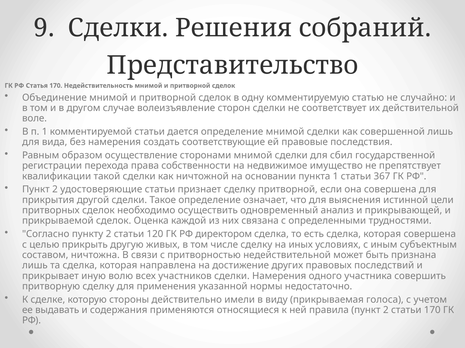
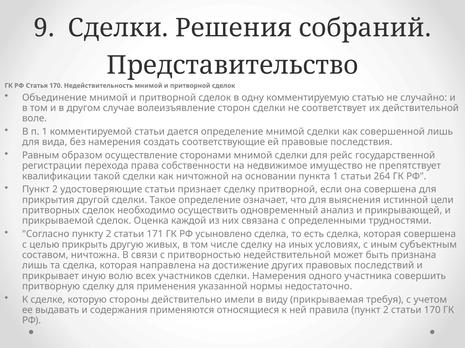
сбил: сбил -> рейс (341, 156)
367: 367 -> 264 (382, 177)
120: 120 -> 171 (155, 235)
директором: директором -> усыновлено (224, 235)
голоса: голоса -> требуя (385, 300)
